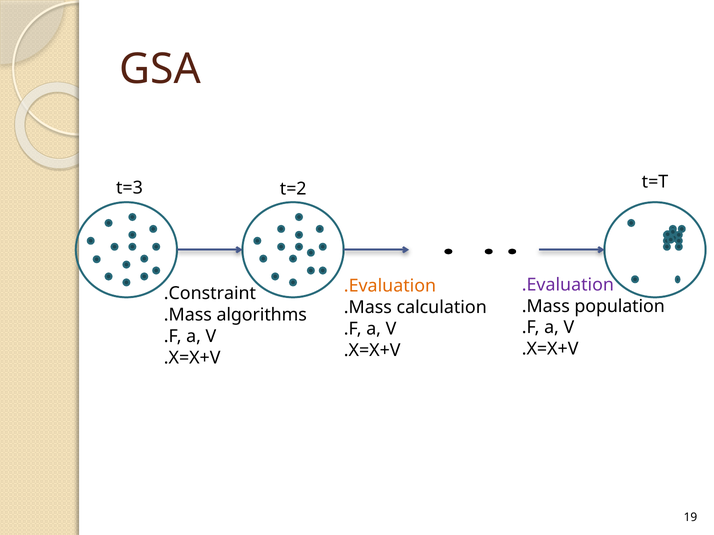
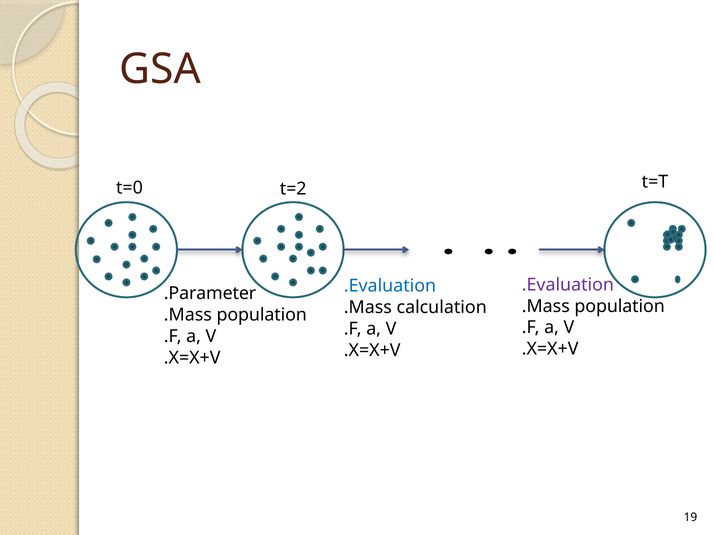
t=3: t=3 -> t=0 (129, 188)
.Evaluation colour: orange -> blue (390, 286)
.Constraint: .Constraint -> .Parameter (210, 294)
algorithms: algorithms -> population (262, 315)
